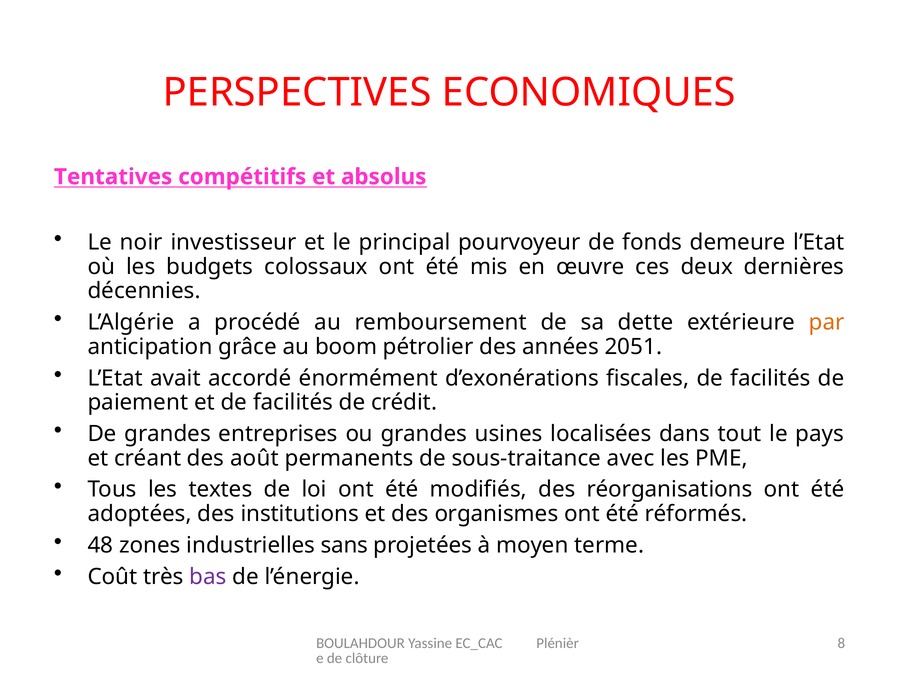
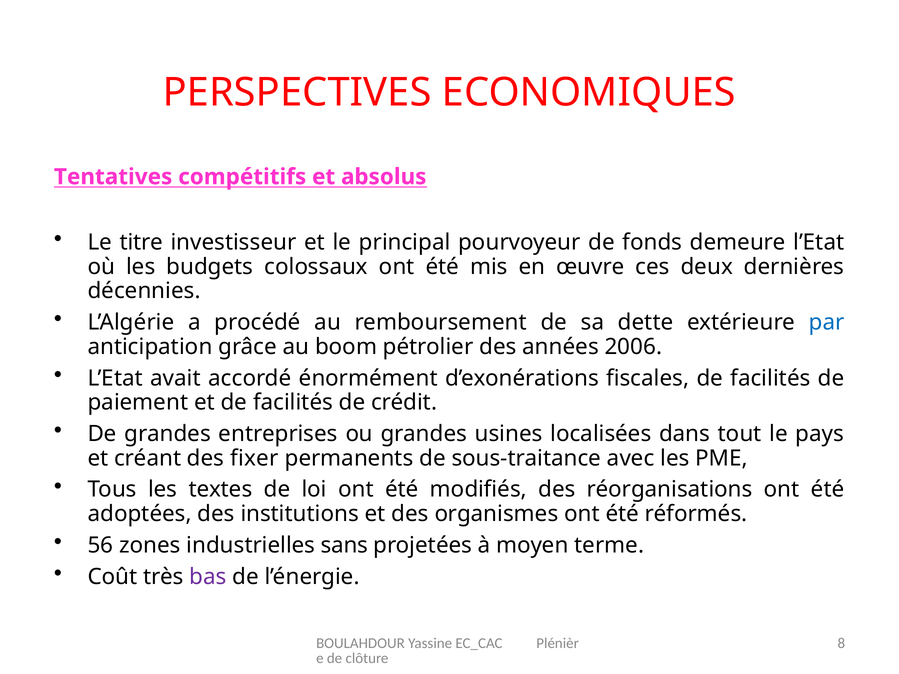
noir: noir -> titre (141, 242)
par colour: orange -> blue (827, 323)
2051: 2051 -> 2006 (633, 347)
août: août -> fixer (254, 458)
48: 48 -> 56 (100, 546)
